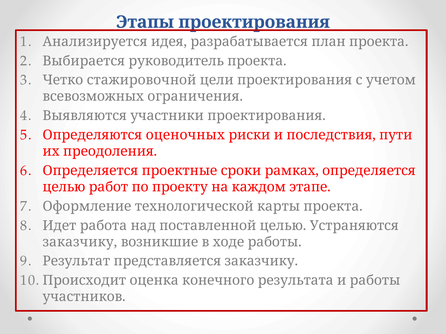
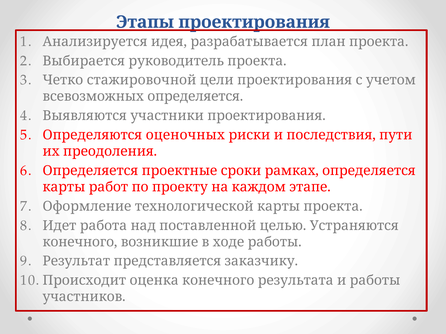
всевозможных ограничения: ограничения -> определяется (195, 97)
целью: целью -> карты (64, 187)
заказчику: заказчику -> конечного (80, 242)
